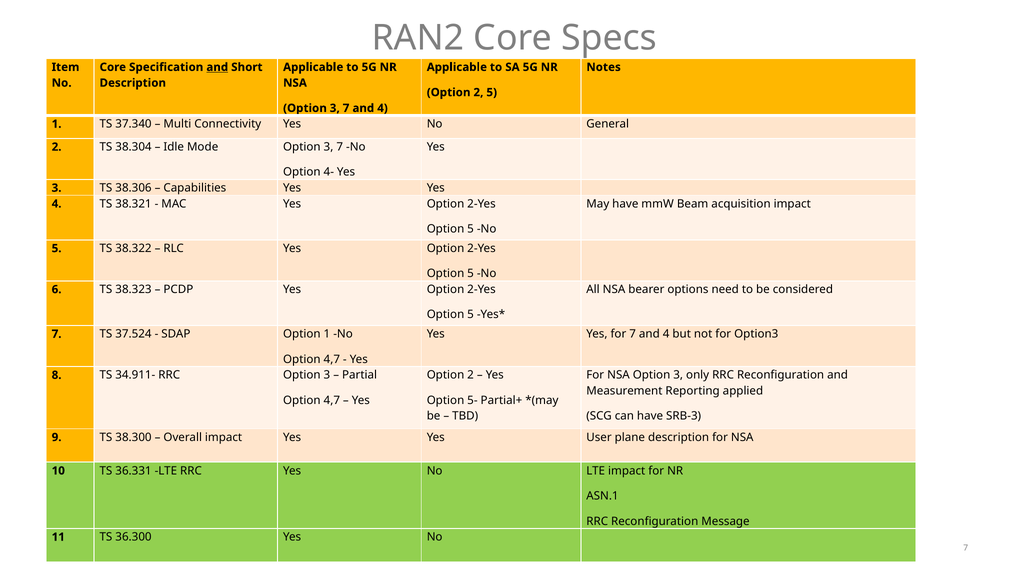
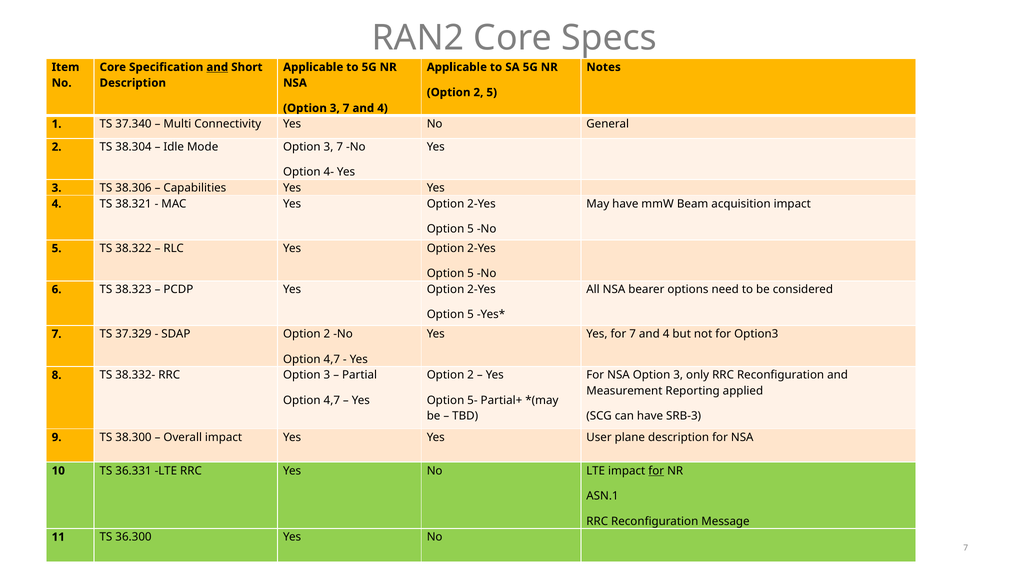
37.524: 37.524 -> 37.329 (133, 334)
SDAP Option 1: 1 -> 2 (327, 334)
34.911-: 34.911- -> 38.332- (135, 375)
for underline: none -> present (656, 471)
